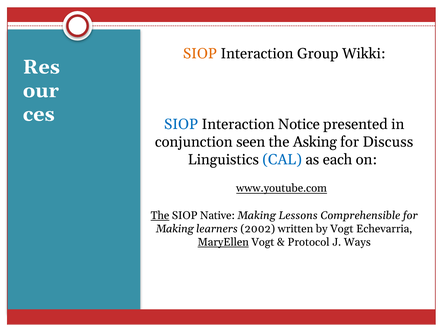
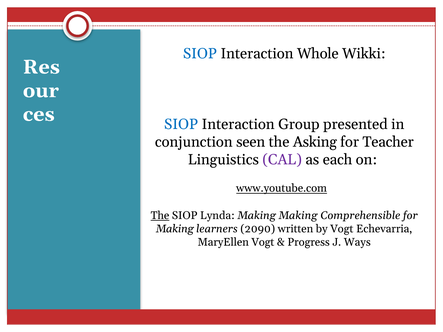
SIOP colour: orange -> blue (200, 54)
Group: Group -> Whole (318, 54)
Notice: Notice -> Group (299, 124)
Discuss: Discuss -> Teacher (388, 142)
CAL colour: blue -> purple (282, 160)
Native: Native -> Lynda (217, 216)
Making Lessons: Lessons -> Making (298, 216)
2002: 2002 -> 2090 (258, 229)
MaryEllen underline: present -> none (223, 242)
Protocol: Protocol -> Progress (309, 242)
